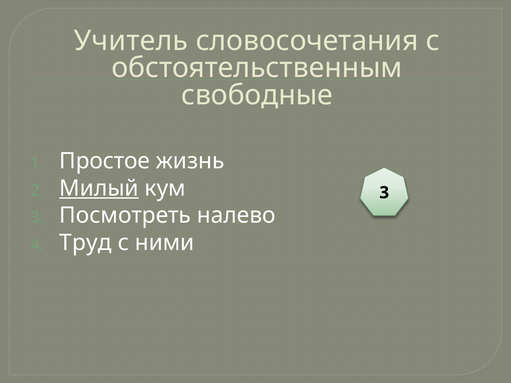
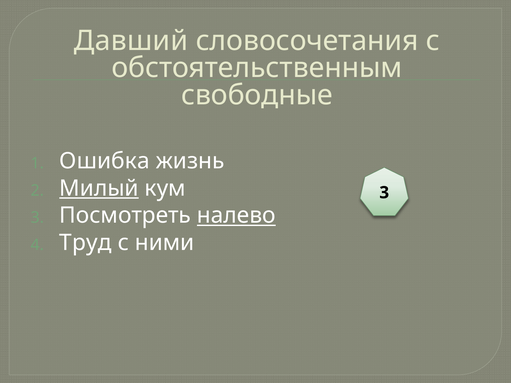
Учитель: Учитель -> Давший (131, 41)
Простое: Простое -> Ошибка (105, 161)
налево underline: none -> present (236, 216)
